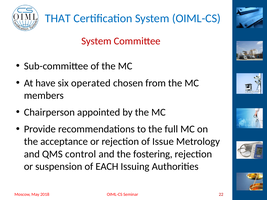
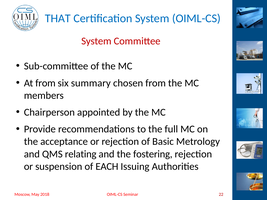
At have: have -> from (45, 83)
operated: operated -> summary (91, 83)
Issue: Issue -> Basic (163, 142)
control: control -> relating (81, 154)
